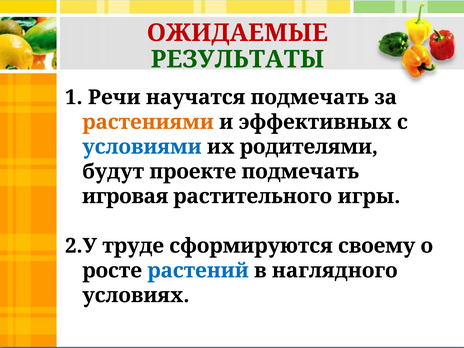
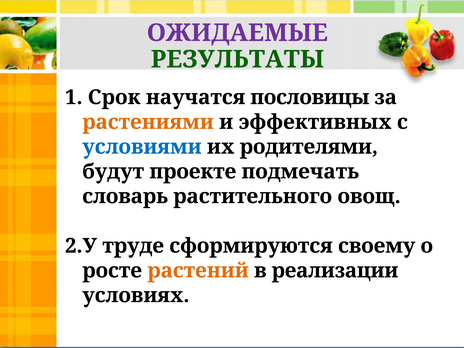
ОЖИДАЕМЫЕ colour: red -> purple (237, 33)
Речи: Речи -> Срок (114, 97)
научатся подмечать: подмечать -> пословицы (310, 97)
игровая: игровая -> словарь (125, 196)
игры: игры -> овощ (369, 196)
растений colour: blue -> orange (198, 271)
наглядного: наглядного -> реализации (335, 271)
